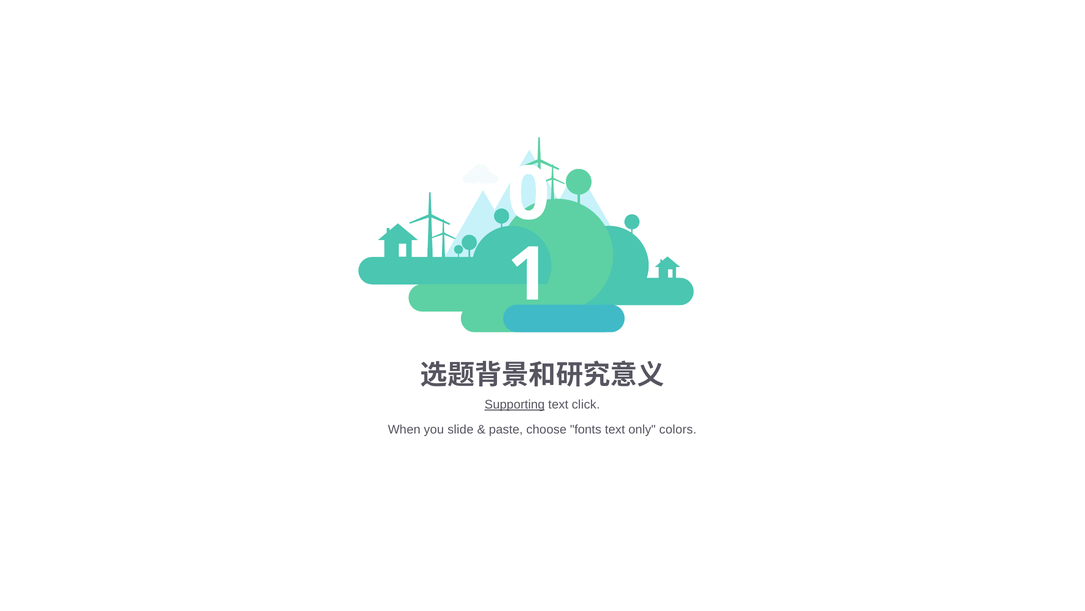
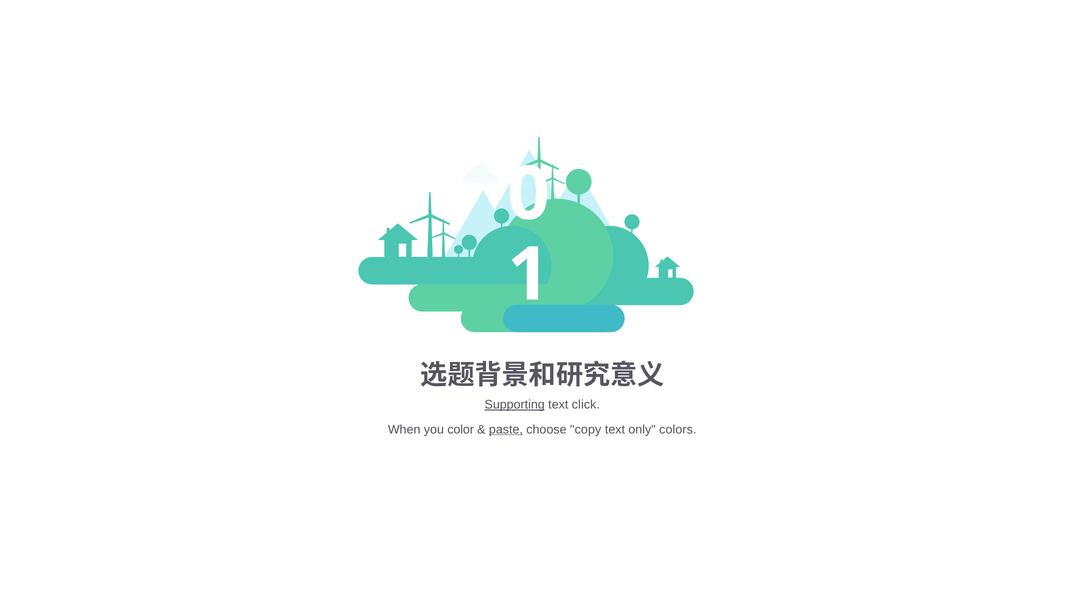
slide: slide -> color (461, 429)
paste underline: none -> present (506, 429)
fonts: fonts -> copy (586, 429)
